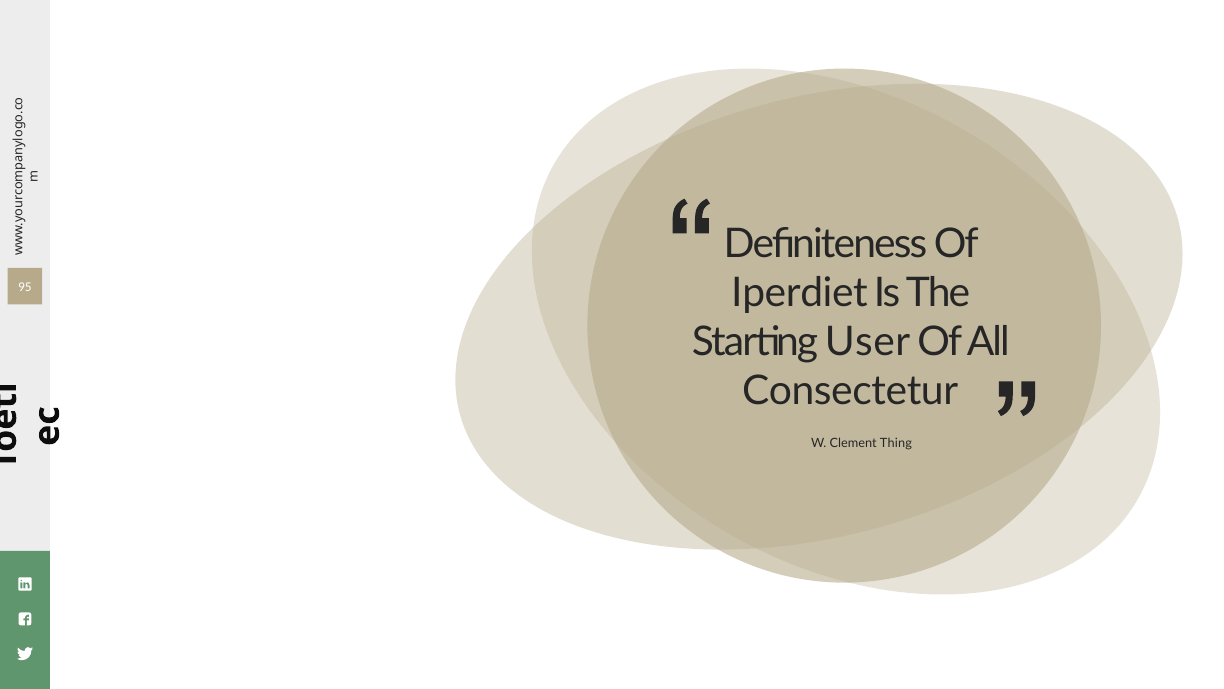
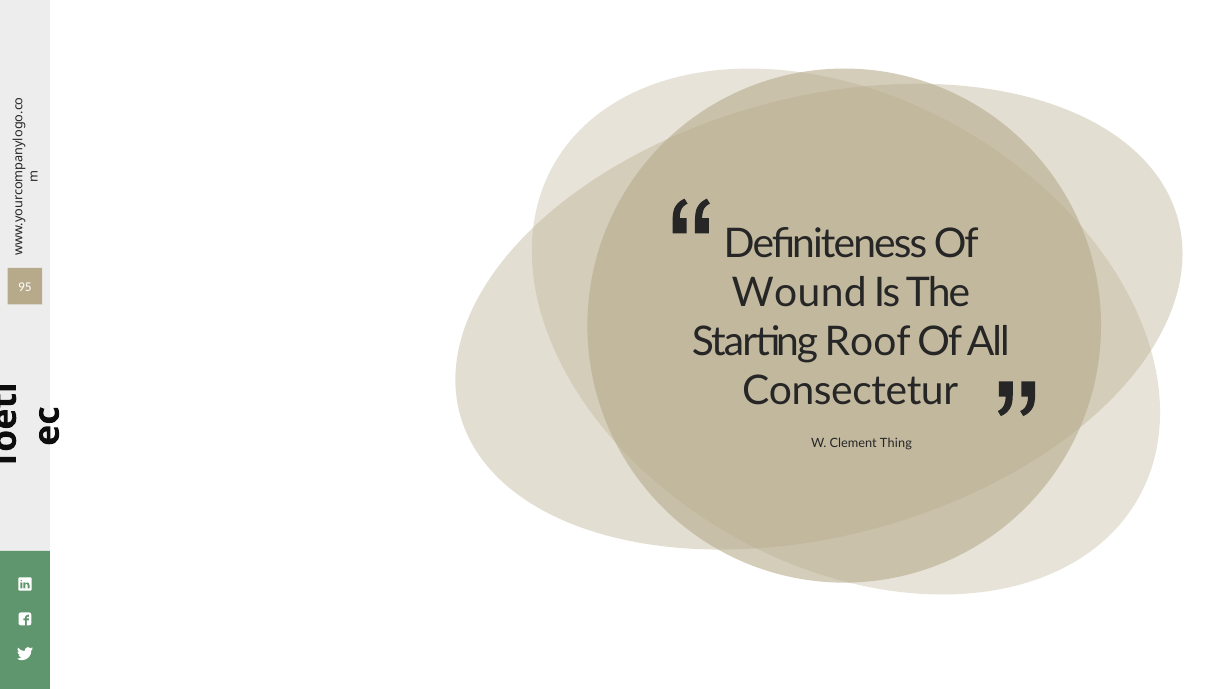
Iperdiet: Iperdiet -> Wound (799, 293)
User: User -> Roof (868, 342)
